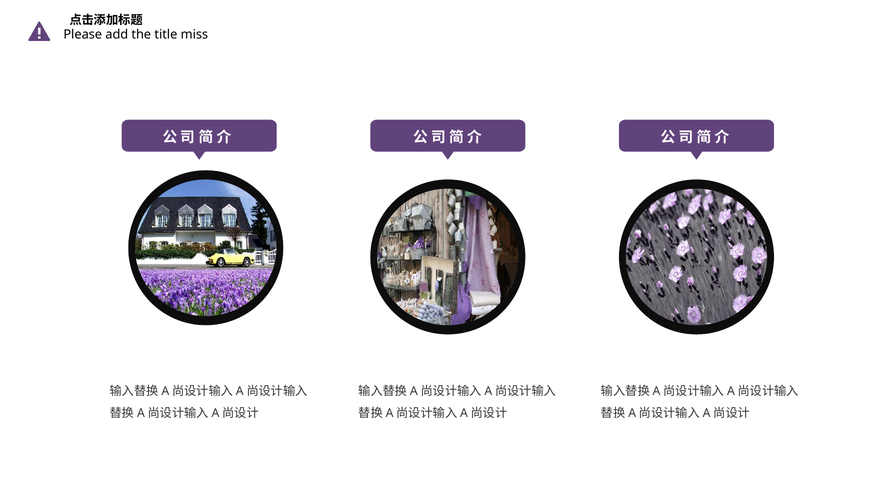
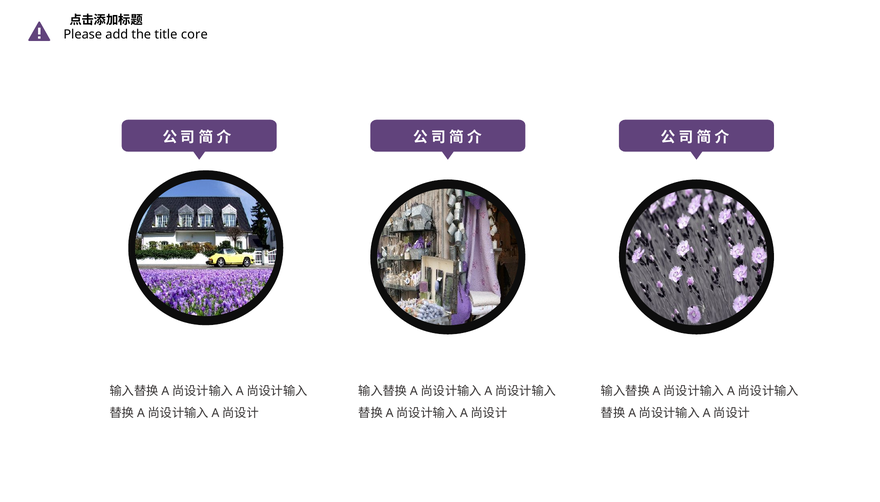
miss: miss -> core (194, 34)
